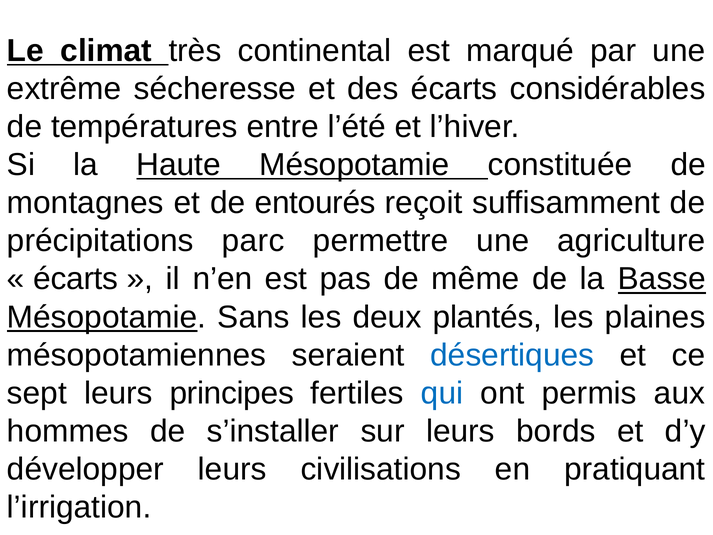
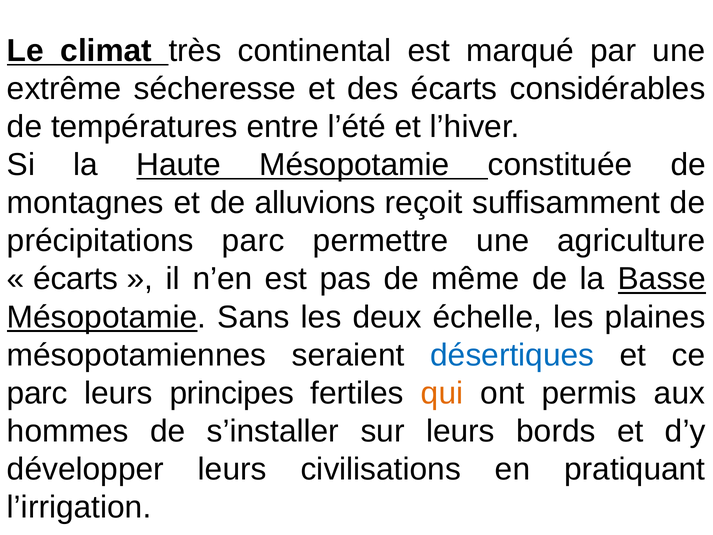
entourés: entourés -> alluvions (315, 203)
plantés: plantés -> échelle (487, 317)
sept: sept -> parc (37, 393)
qui colour: blue -> orange (442, 393)
